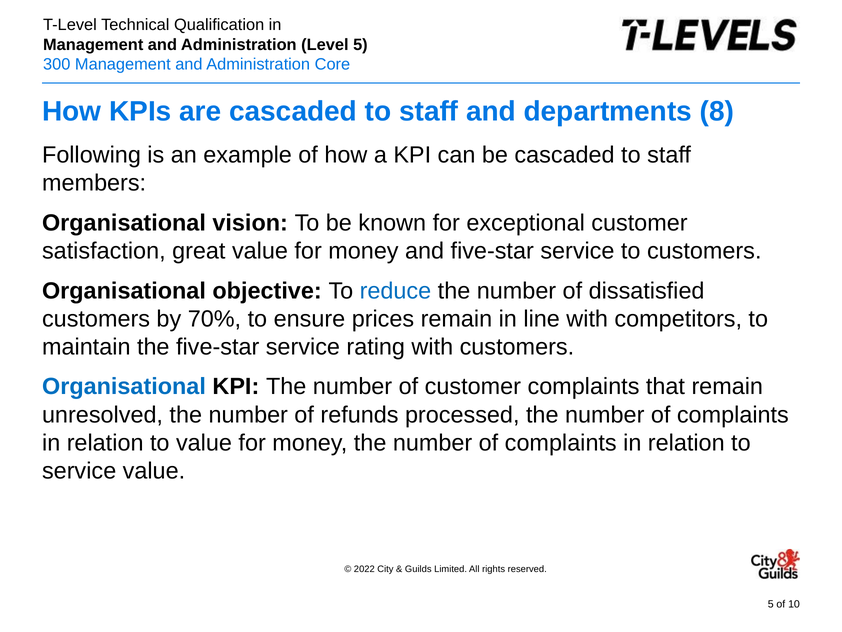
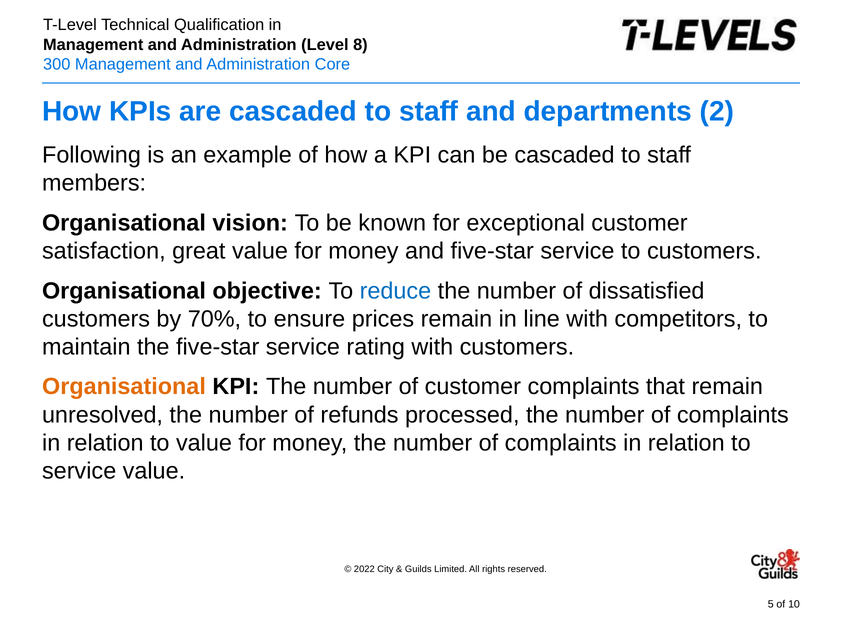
5: 5 -> 8 (360, 45)
8: 8 -> 2 (717, 112)
Organisational colour: blue -> orange (124, 386)
